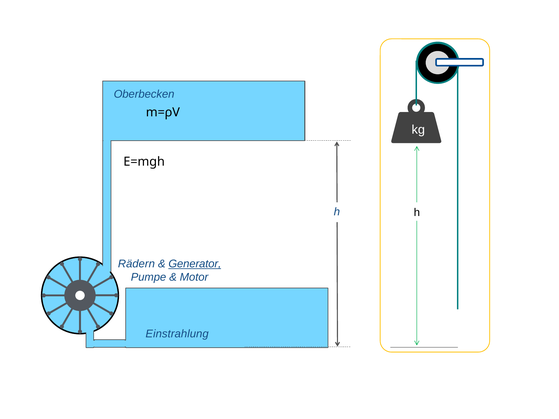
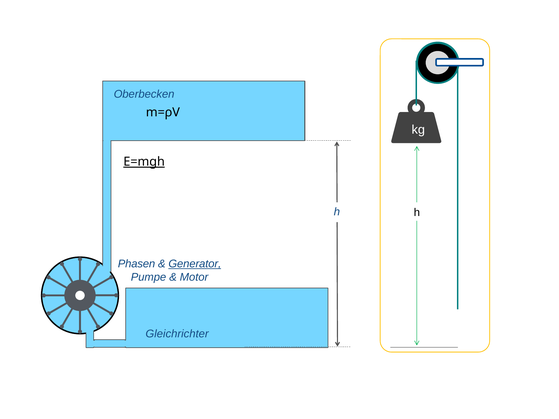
E=mgh underline: none -> present (144, 162)
Rädern: Rädern -> Phasen (137, 264)
Einstrahlung: Einstrahlung -> Gleichrichter (177, 334)
